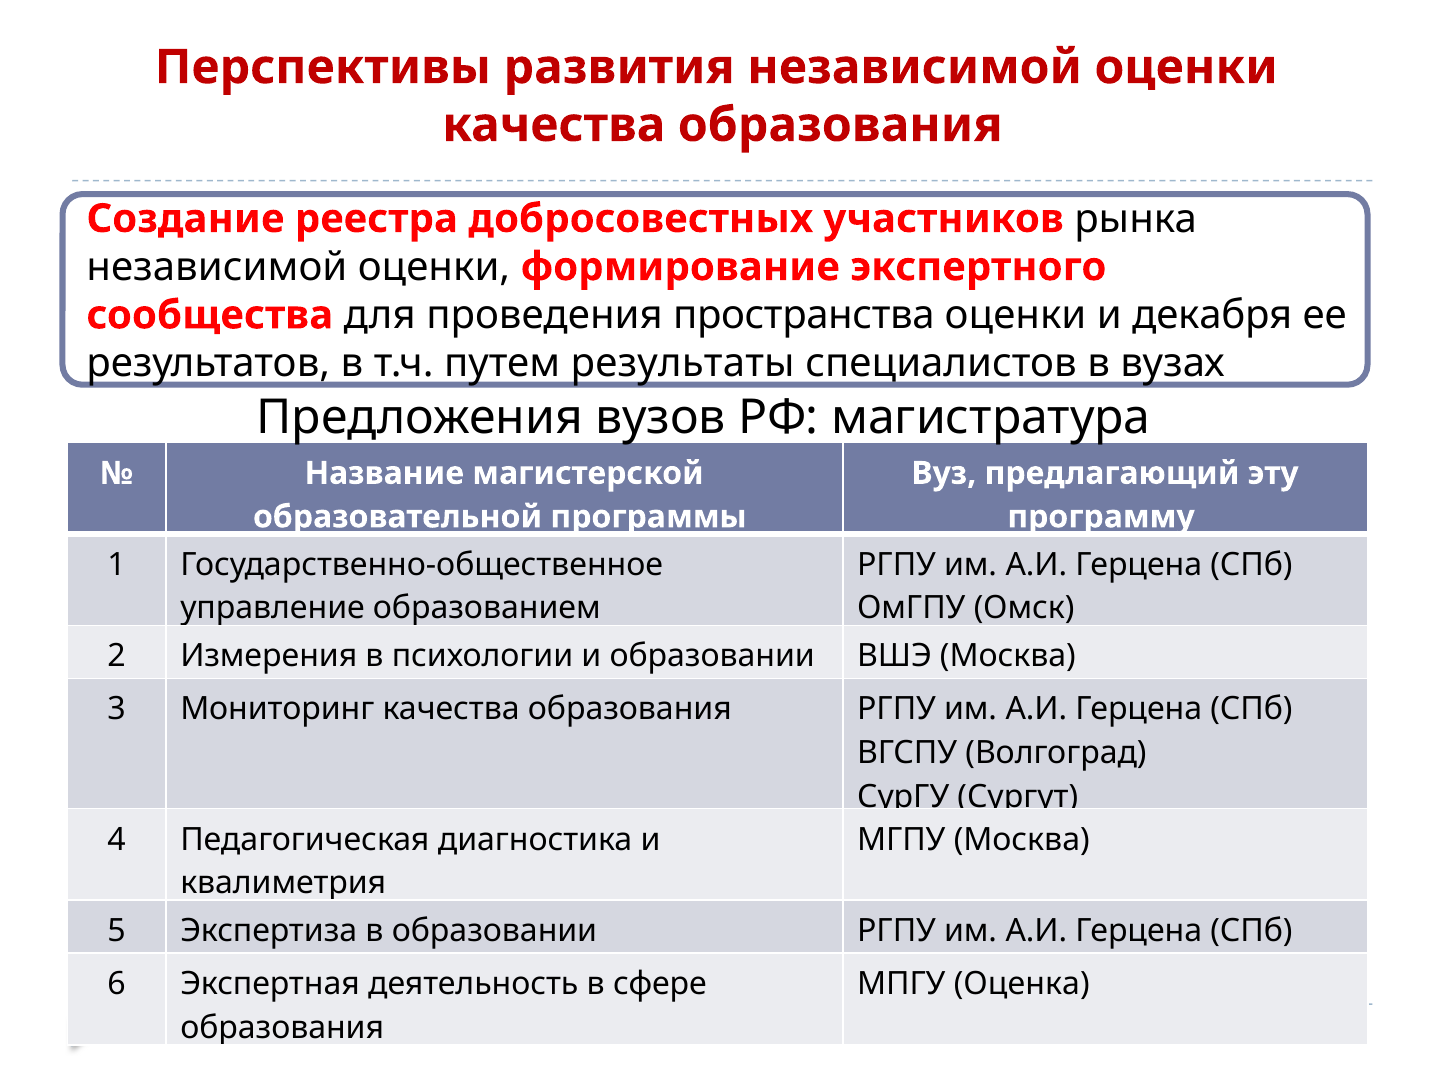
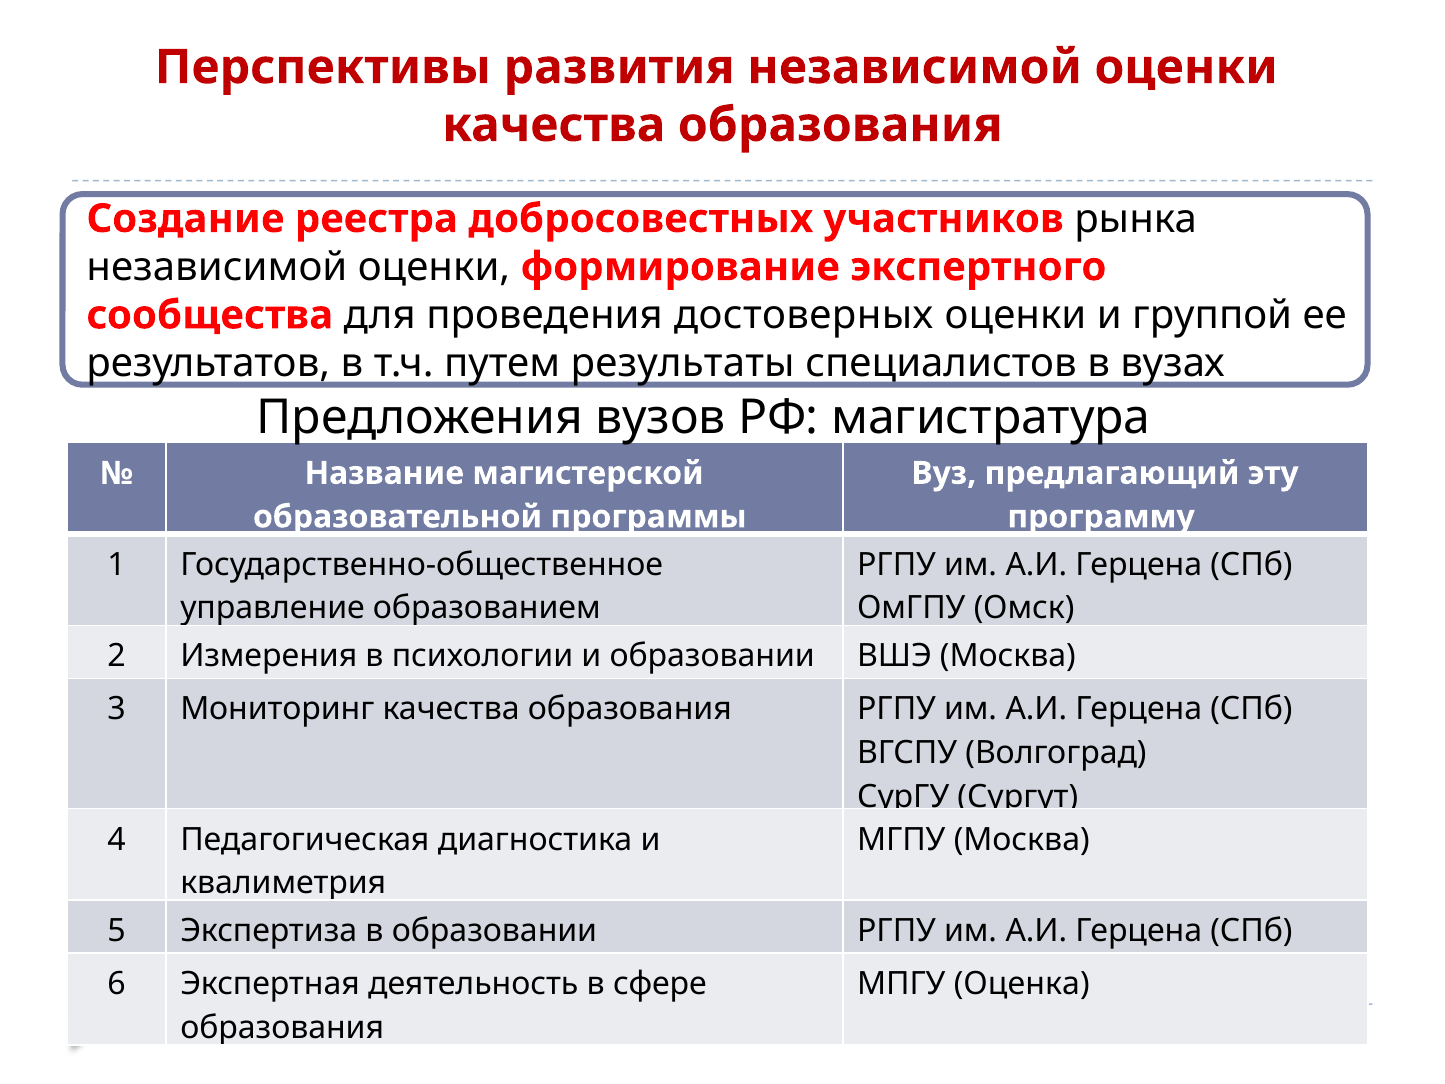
пространства: пространства -> достоверных (804, 315)
декабря: декабря -> группой (1212, 315)
